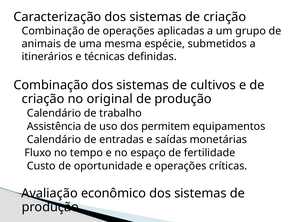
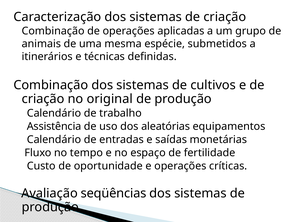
permitem: permitem -> aleatórias (166, 126)
econômico: econômico -> seqüências (114, 193)
